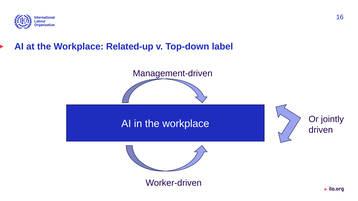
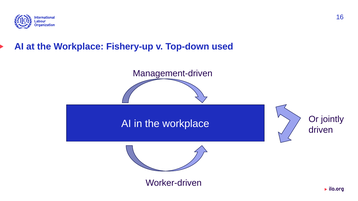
Related-up: Related-up -> Fishery-up (130, 47)
label: label -> used (222, 47)
